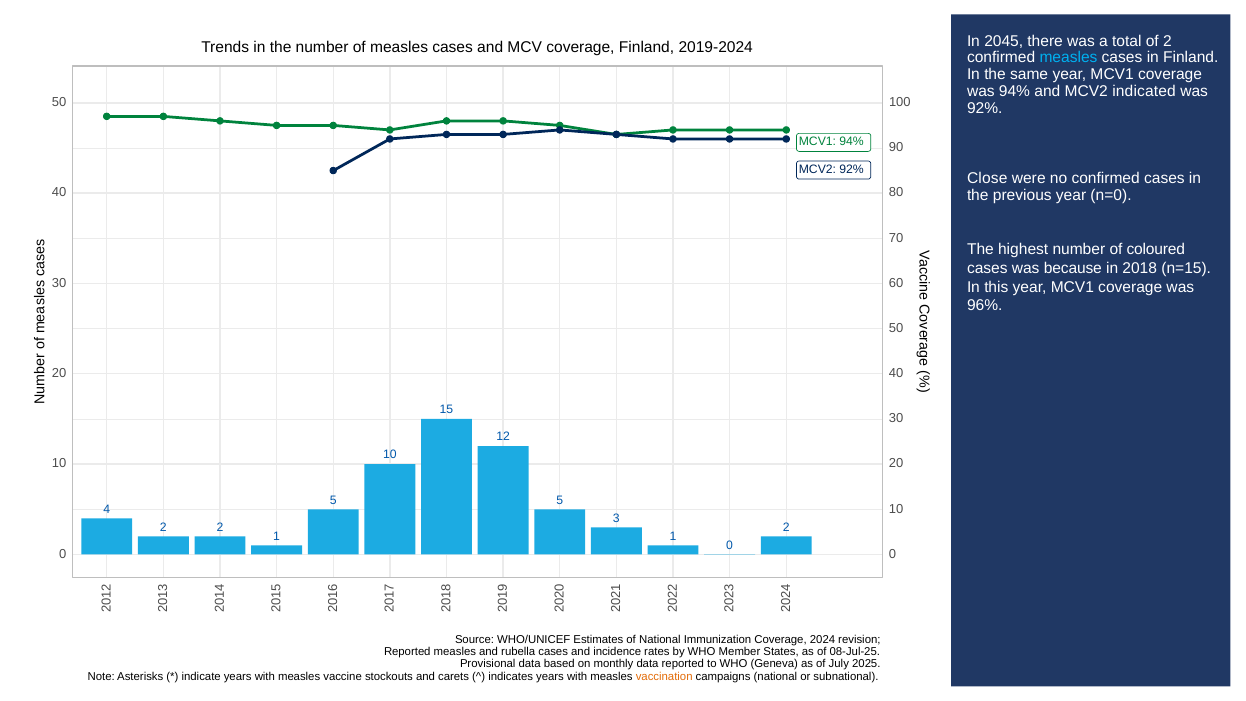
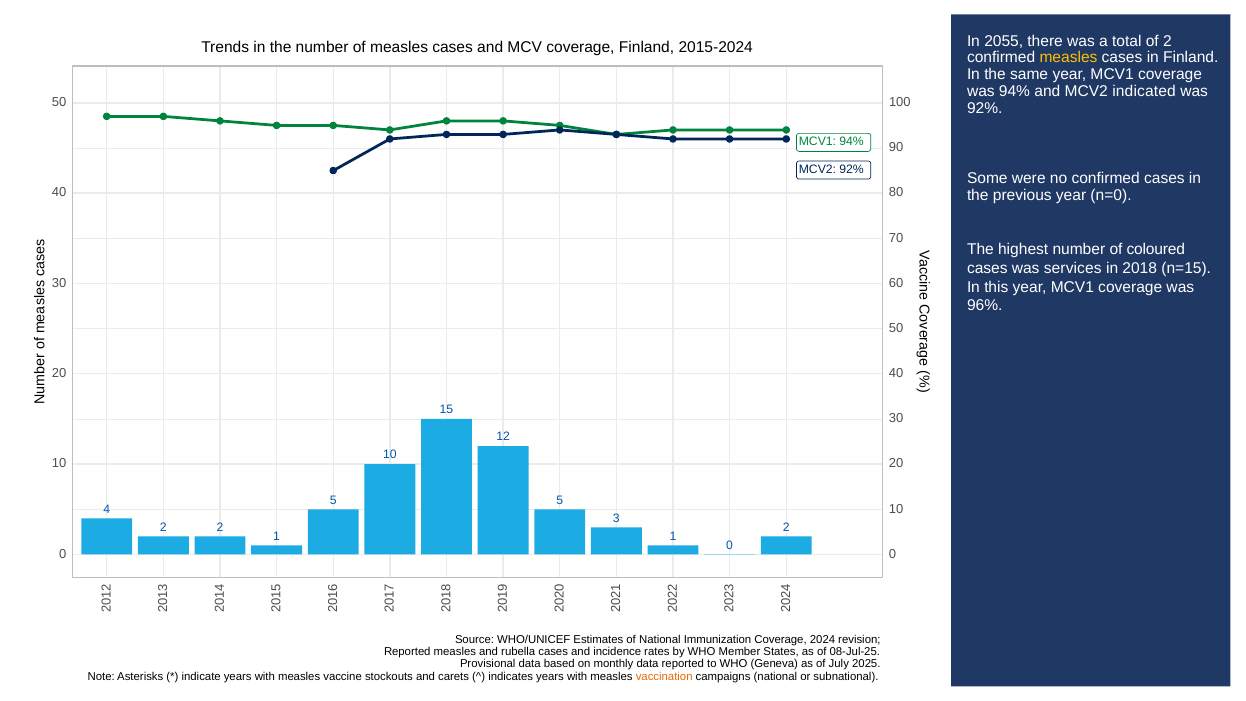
2045: 2045 -> 2055 (1004, 41)
2019-2024: 2019-2024 -> 2015-2024 (716, 48)
measles colour: light blue -> yellow (1069, 58)
Close: Close -> Some (987, 179)
because: because -> services (1073, 268)
